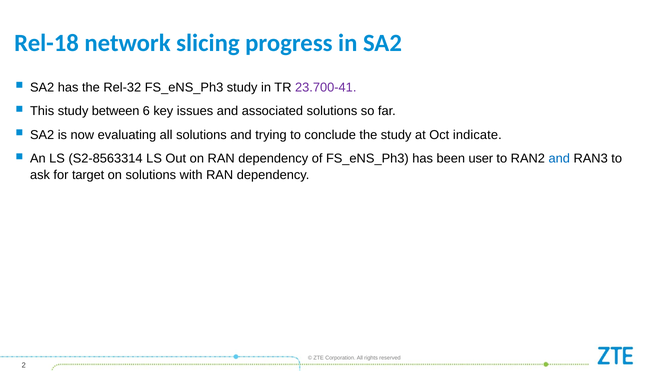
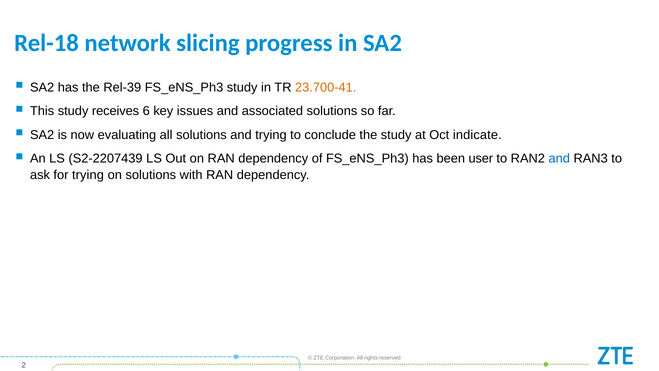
Rel-32: Rel-32 -> Rel-39 (122, 87)
23.700-41 colour: purple -> orange (326, 87)
between: between -> receives (116, 111)
S2-8563314: S2-8563314 -> S2-2207439 (106, 159)
for target: target -> trying (88, 175)
